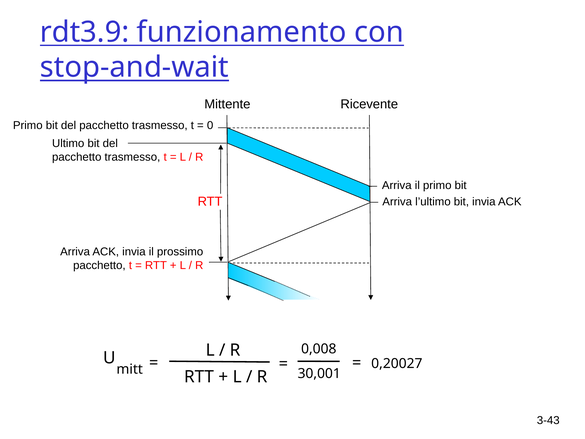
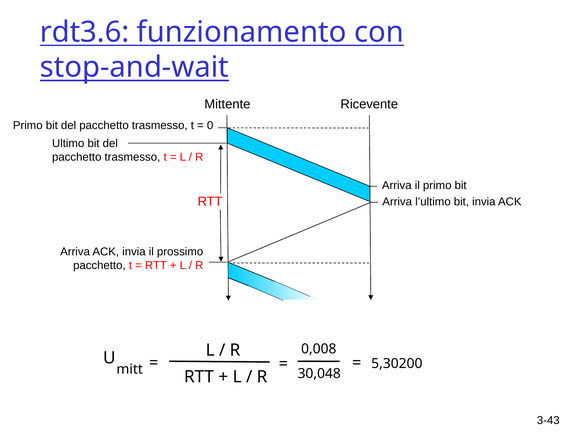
rdt3.9: rdt3.9 -> rdt3.6 (85, 32)
0,20027: 0,20027 -> 5,30200 (397, 363)
30,001: 30,001 -> 30,048 (319, 373)
